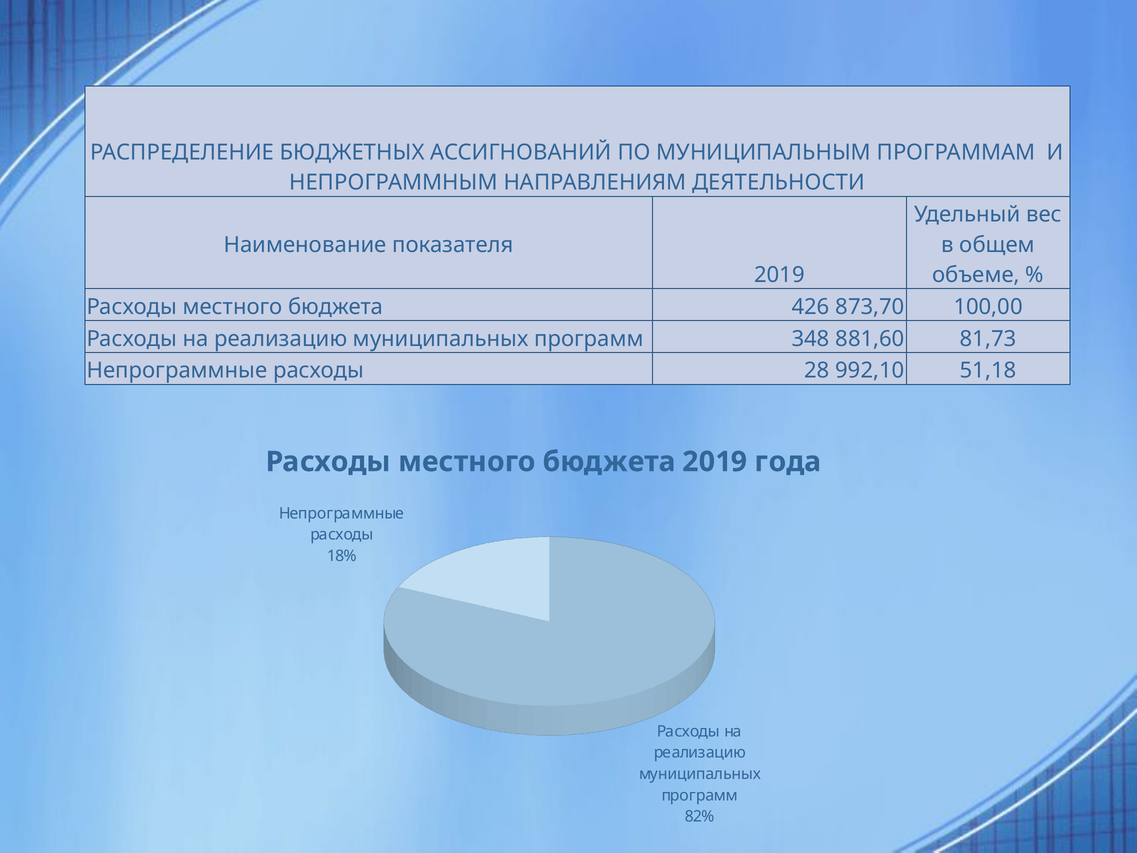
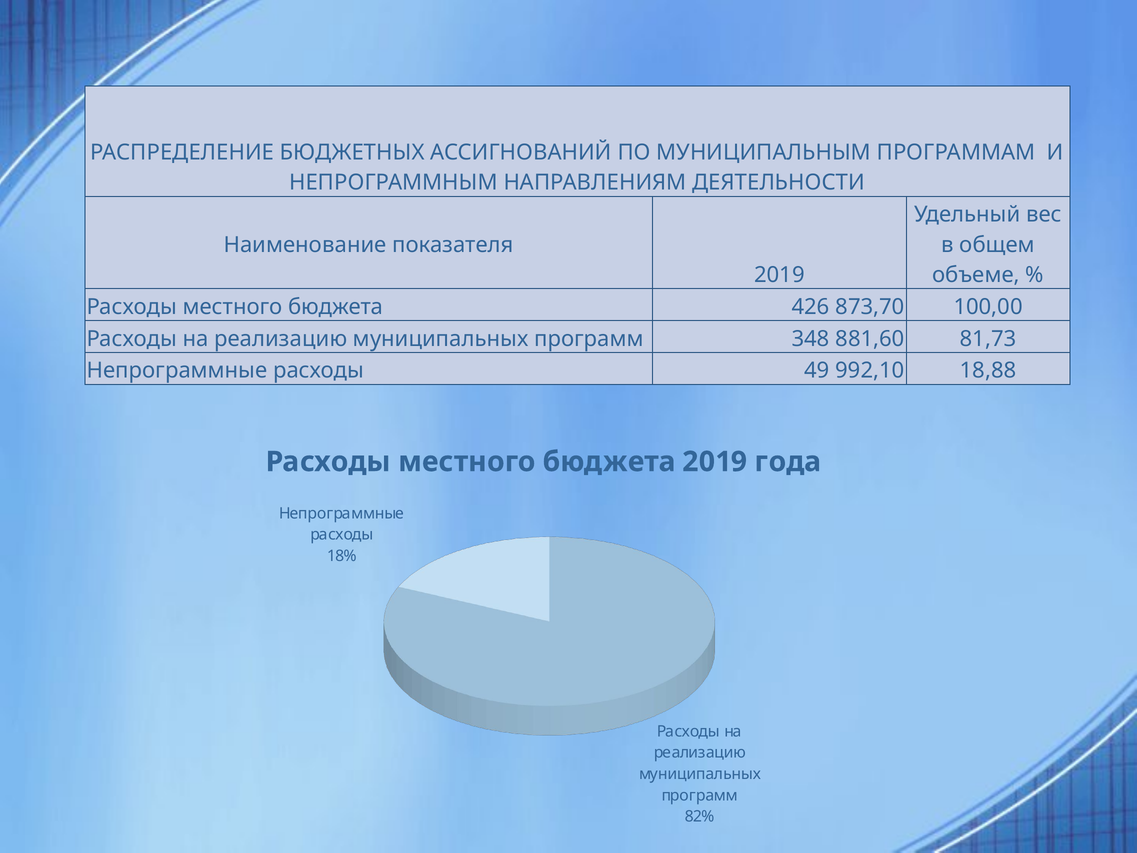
28: 28 -> 49 (817, 371)
51,18: 51,18 -> 18,88 (988, 371)
